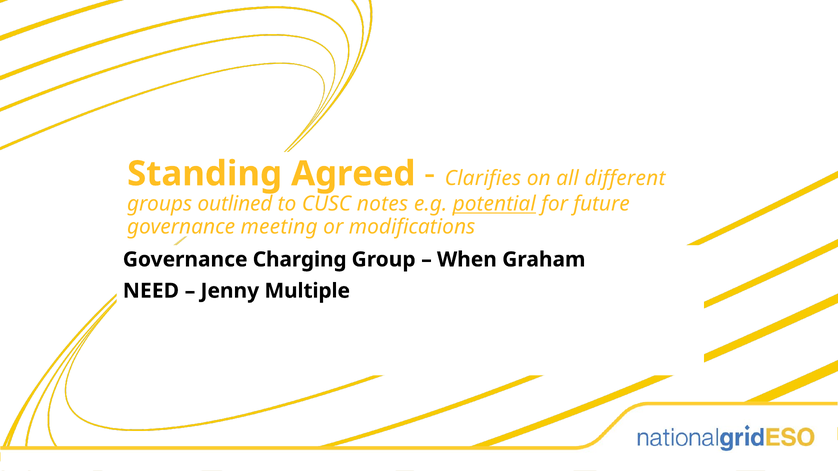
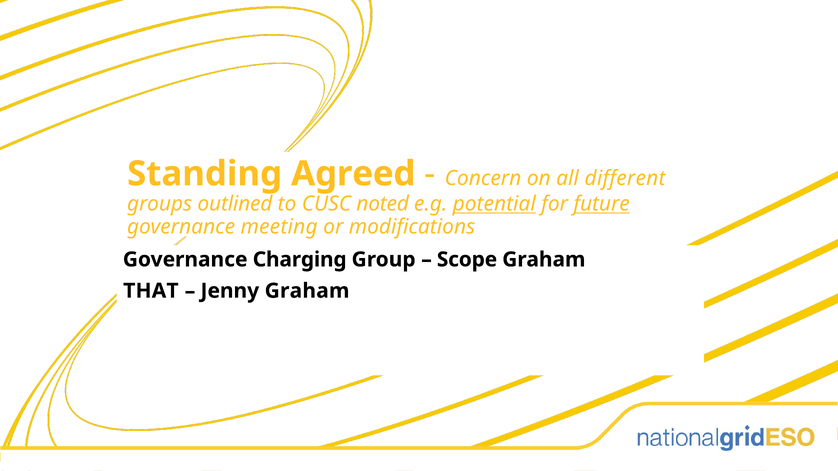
Clarifies: Clarifies -> Concern (483, 179)
notes: notes -> noted (383, 204)
future underline: none -> present (602, 204)
When: When -> Scope (467, 260)
NEED: NEED -> THAT (151, 291)
Jenny Multiple: Multiple -> Graham (307, 291)
